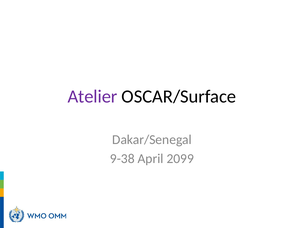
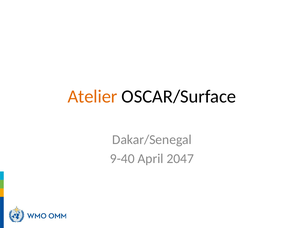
Atelier colour: purple -> orange (92, 97)
9-38: 9-38 -> 9-40 (122, 159)
2099: 2099 -> 2047 (180, 159)
